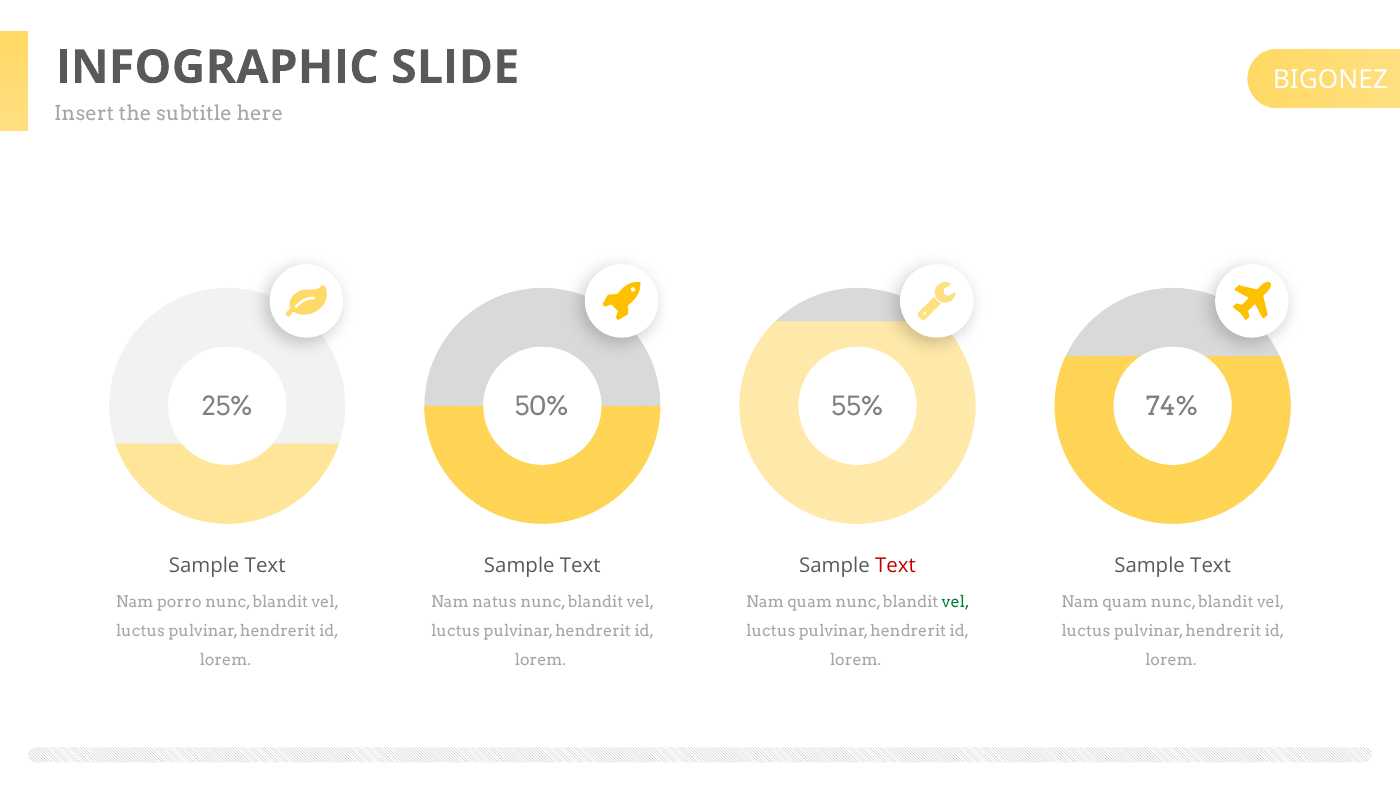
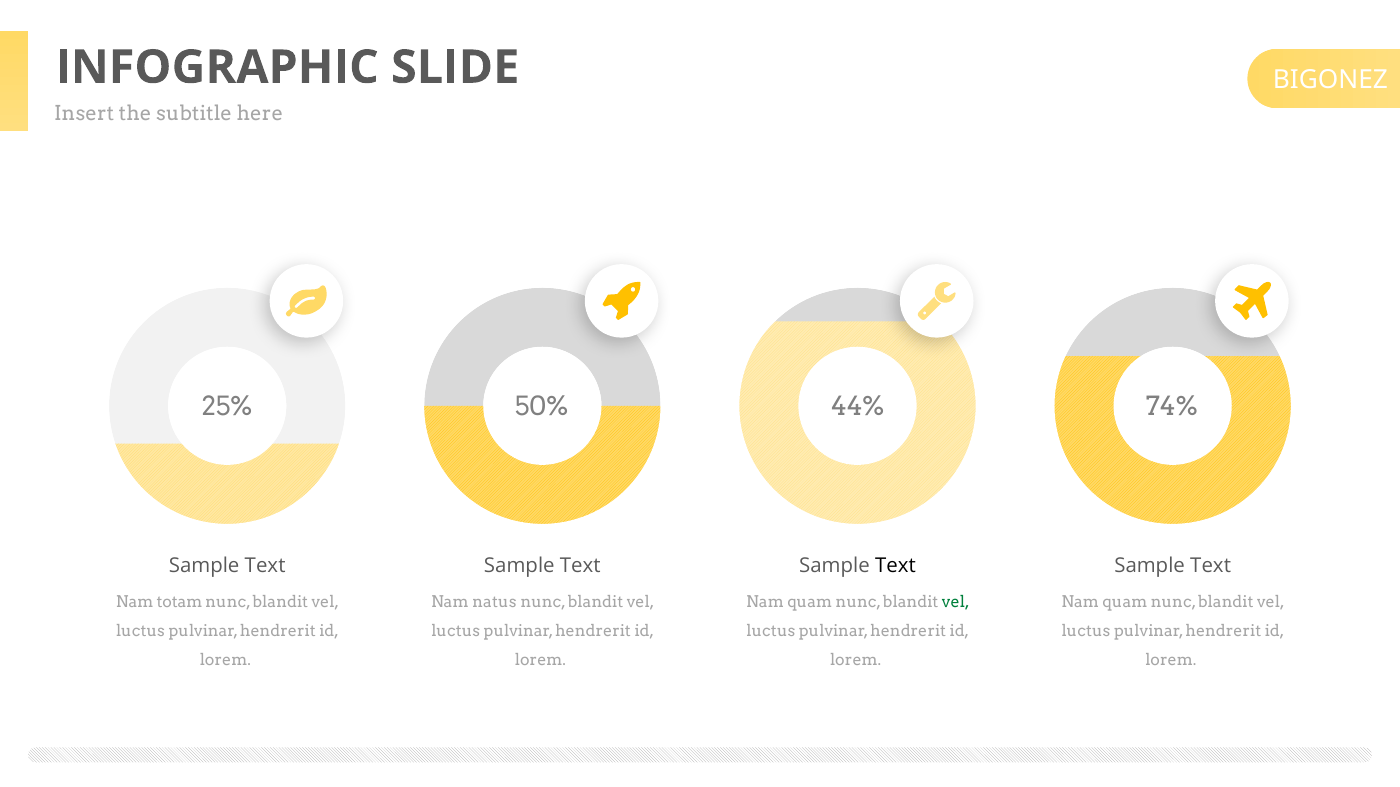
55%: 55% -> 44% (858, 408)
Text colour: red -> black (895, 566)
porro: porro -> totam (180, 602)
